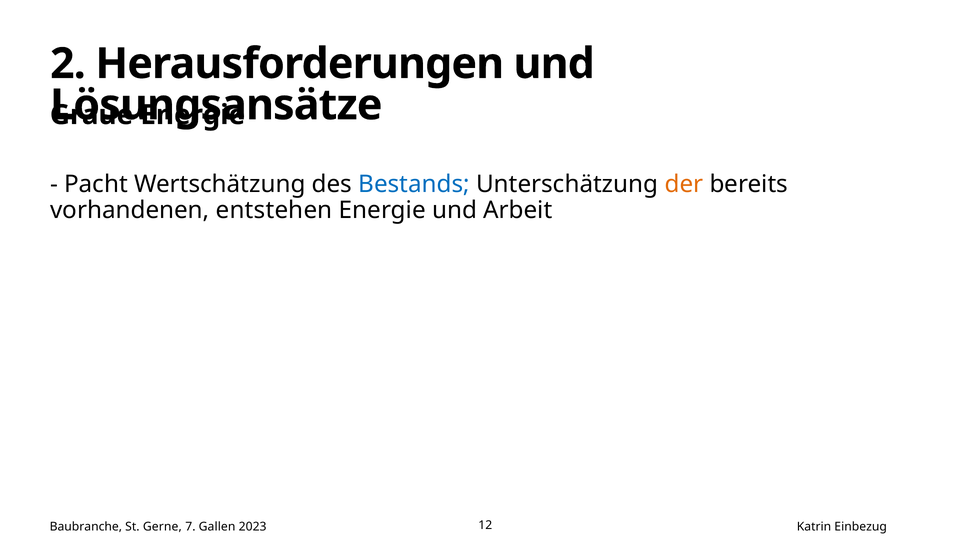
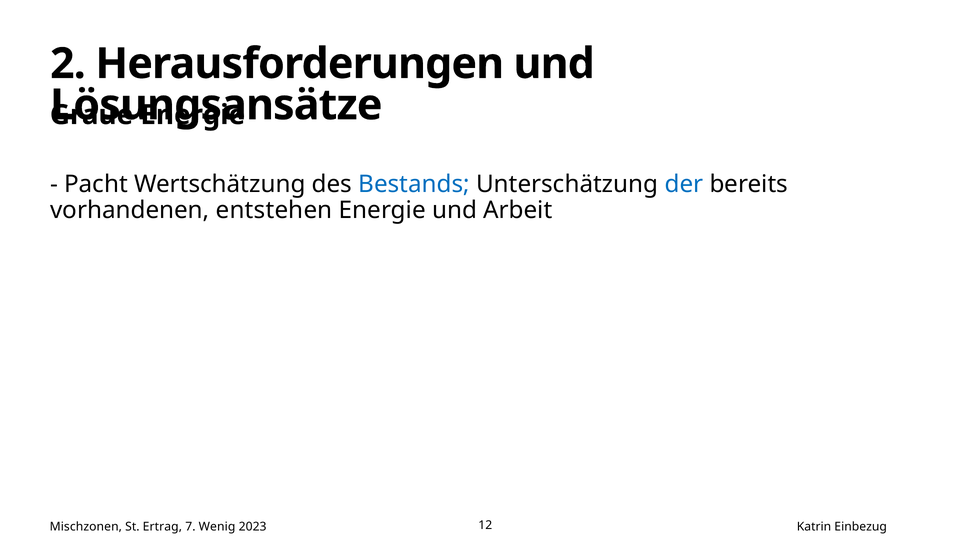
der colour: orange -> blue (684, 184)
Baubranche: Baubranche -> Mischzonen (86, 527)
Gerne: Gerne -> Ertrag (162, 527)
Gallen: Gallen -> Wenig (217, 527)
